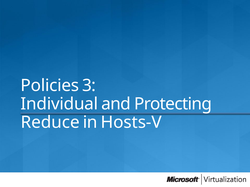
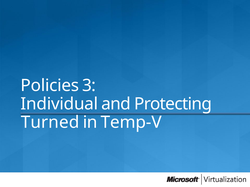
Reduce: Reduce -> Turned (50, 123)
Hosts-V: Hosts-V -> Temp-V (131, 123)
